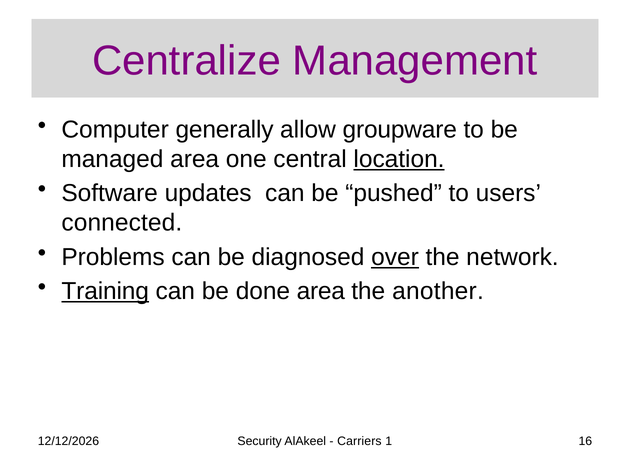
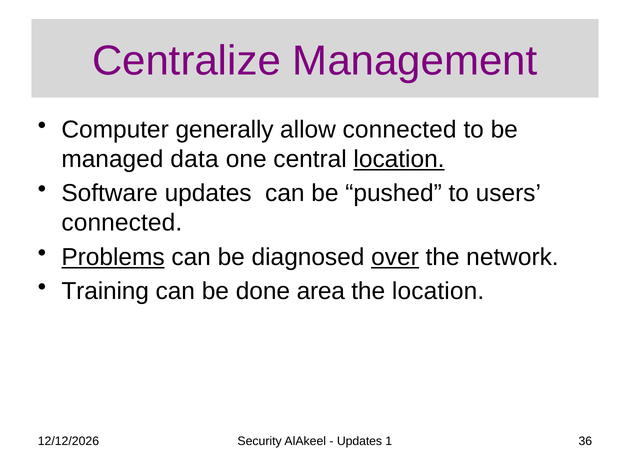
allow groupware: groupware -> connected (400, 130)
managed area: area -> data (195, 159)
Problems underline: none -> present (113, 257)
Training underline: present -> none (105, 292)
the another: another -> location (438, 292)
Carriers: Carriers -> Updates (359, 442)
16: 16 -> 36 (585, 442)
